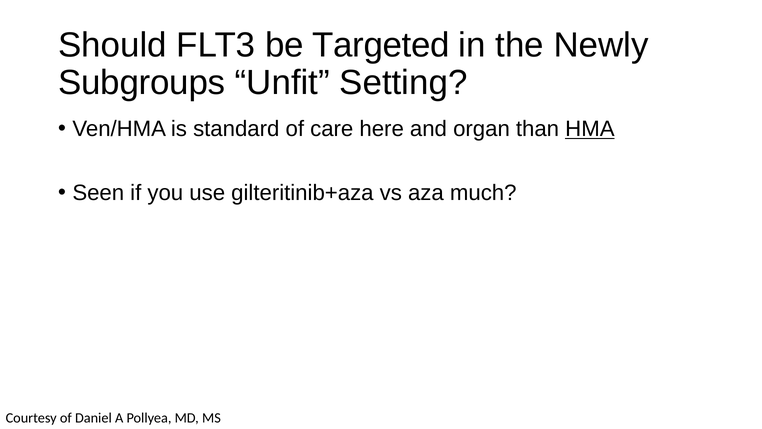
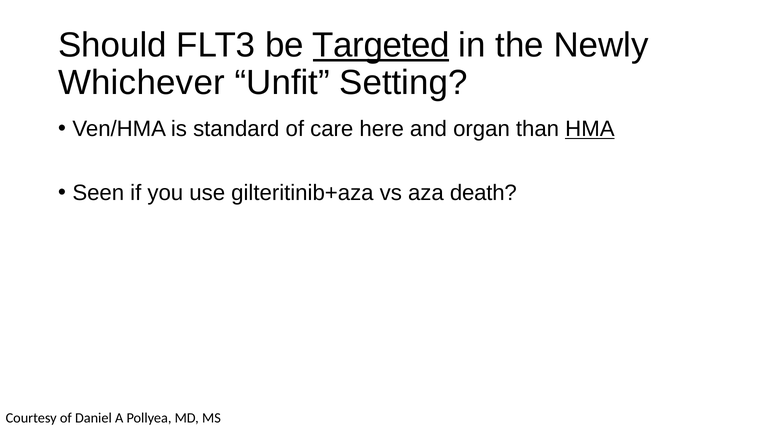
Targeted underline: none -> present (381, 45)
Subgroups: Subgroups -> Whichever (141, 83)
much: much -> death (483, 193)
